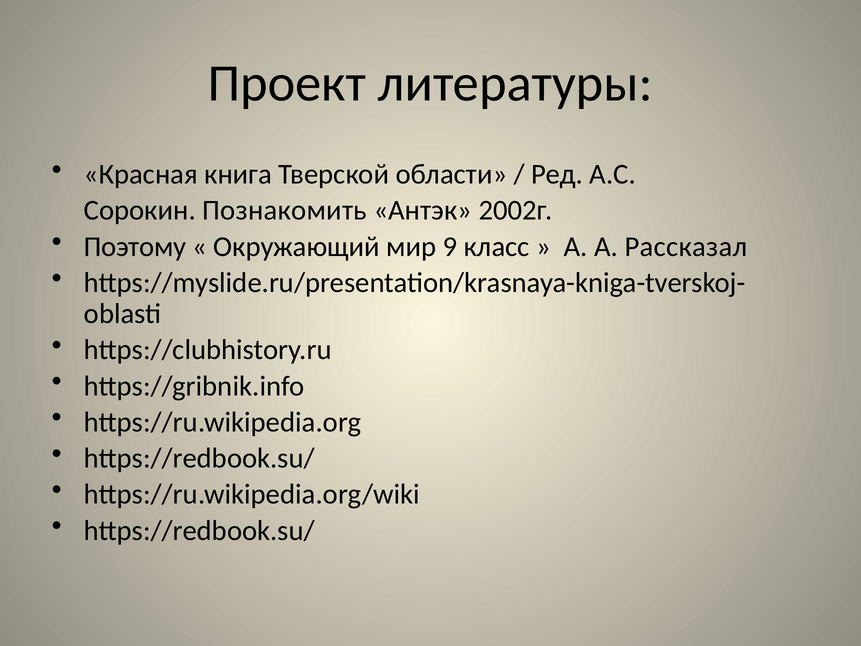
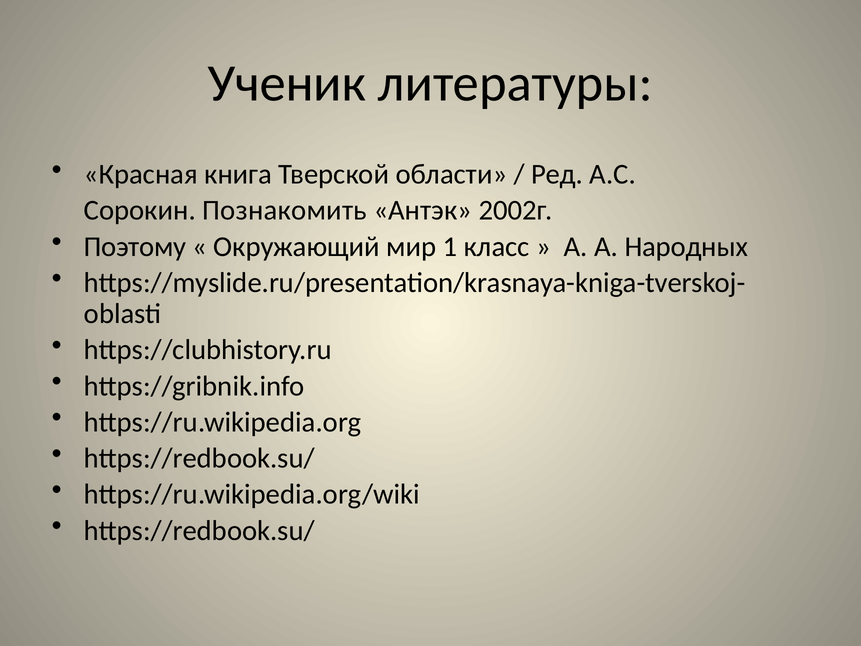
Проект: Проект -> Ученик (287, 83)
9: 9 -> 1 (450, 246)
Рассказал: Рассказал -> Народных (686, 246)
